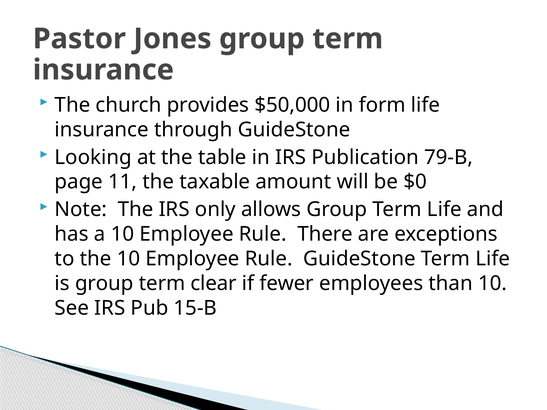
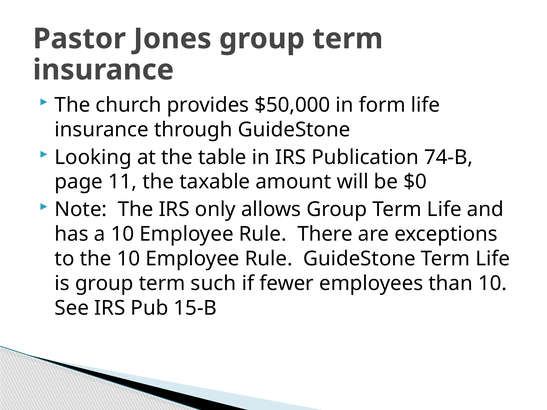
79-B: 79-B -> 74-B (449, 157)
clear: clear -> such (213, 284)
